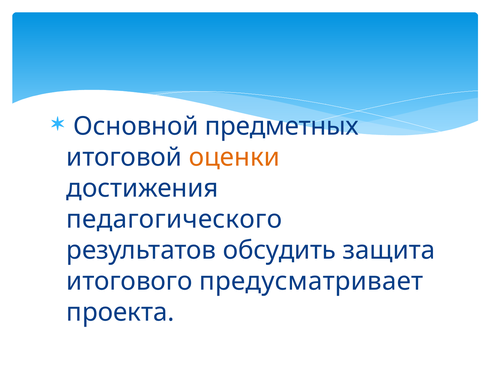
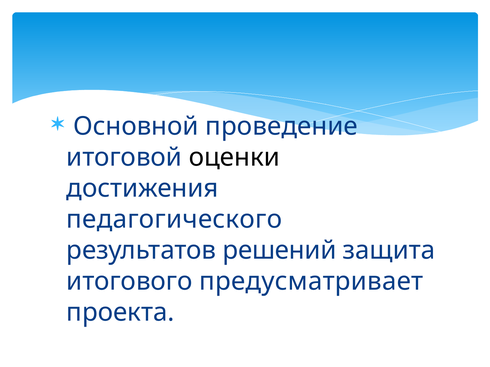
предметных: предметных -> проведение (282, 126)
оценки colour: orange -> black (234, 157)
обсудить: обсудить -> решений (280, 251)
